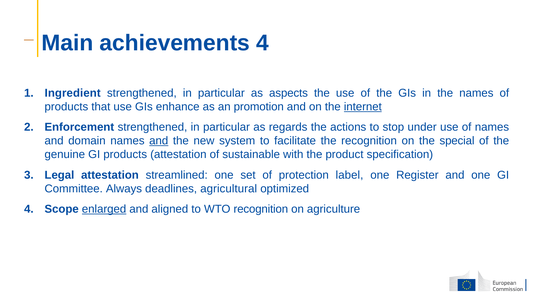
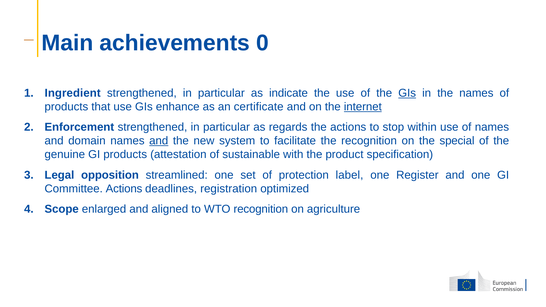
achievements 4: 4 -> 0 (263, 43)
aspects: aspects -> indicate (289, 93)
GIs underline: none -> present (407, 93)
promotion: promotion -> certificate (259, 107)
under: under -> within (422, 127)
Legal attestation: attestation -> opposition (110, 175)
Committee Always: Always -> Actions (124, 189)
agricultural: agricultural -> registration (229, 189)
enlarged underline: present -> none (104, 209)
